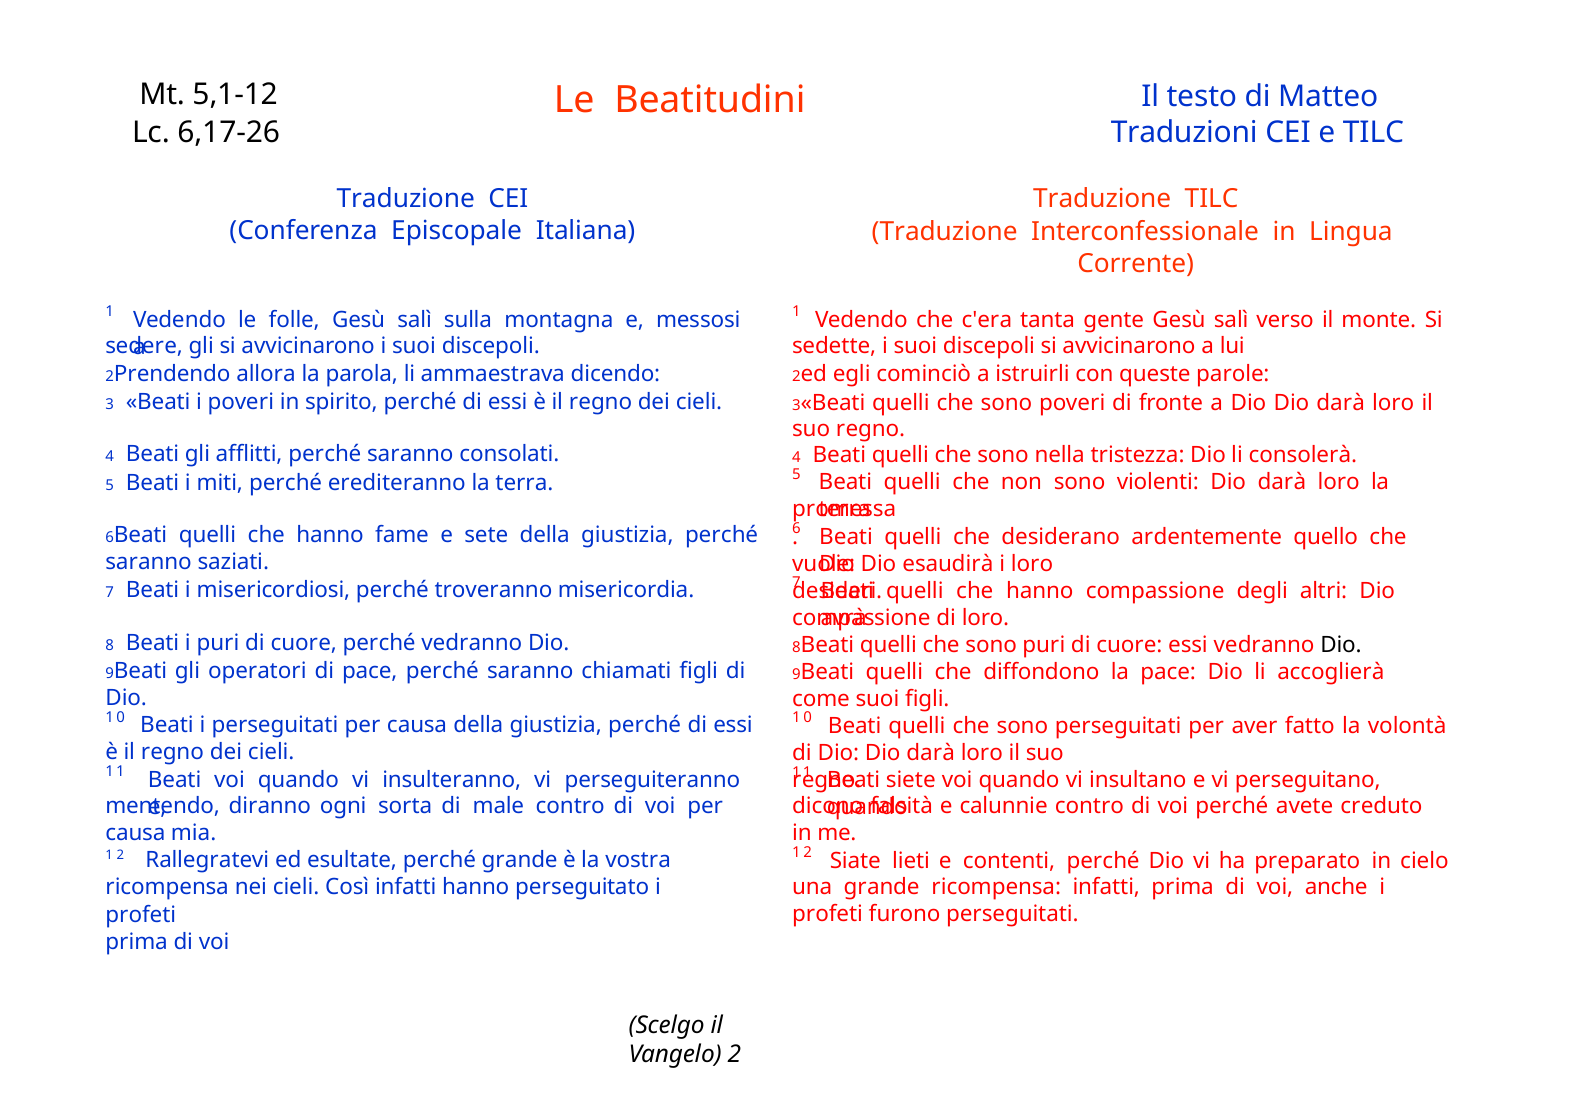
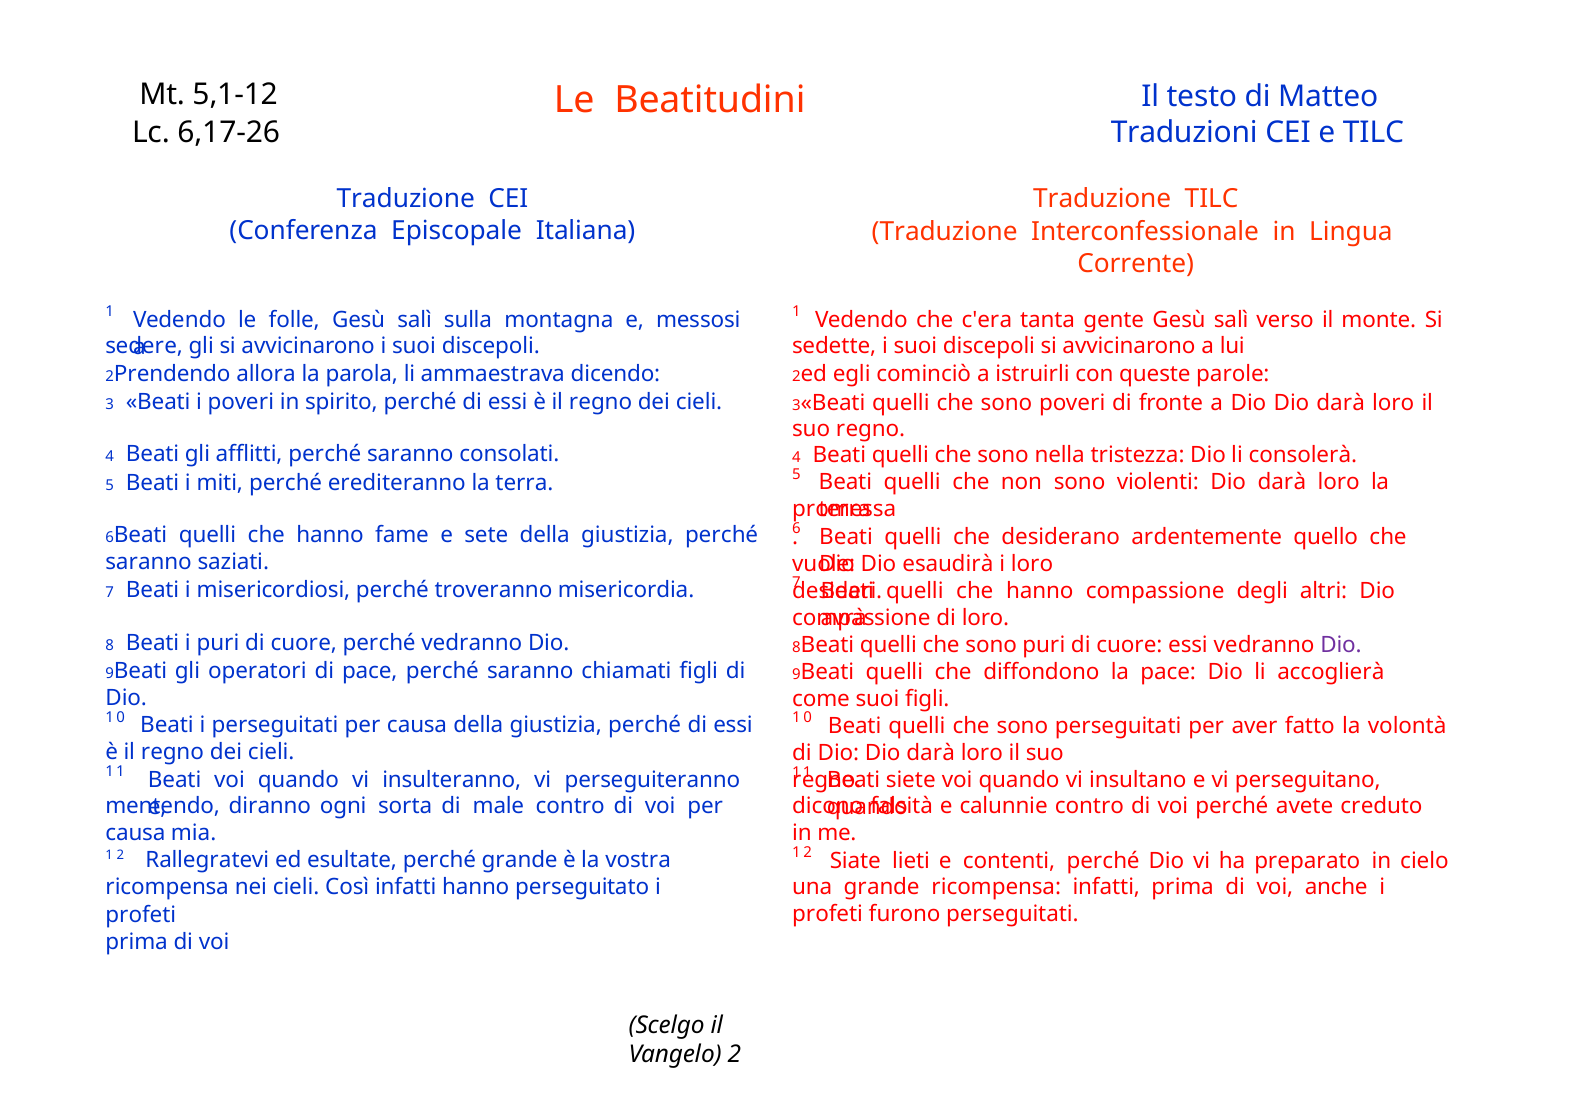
Dio colour: black -> purple (1341, 645)
